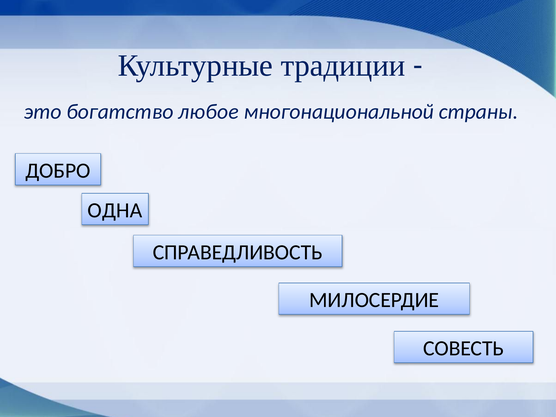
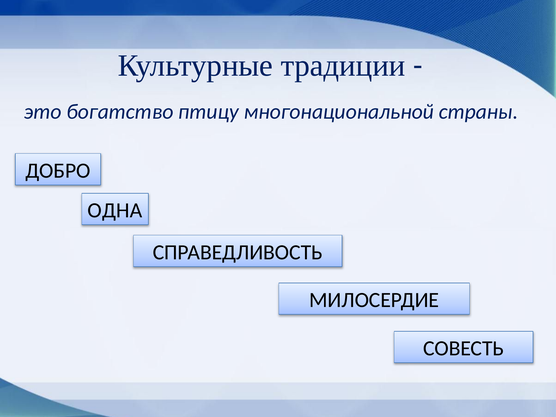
любое: любое -> птицу (209, 112)
